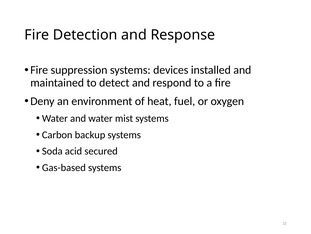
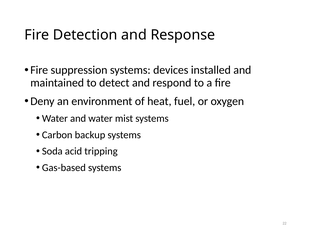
secured: secured -> tripping (101, 151)
